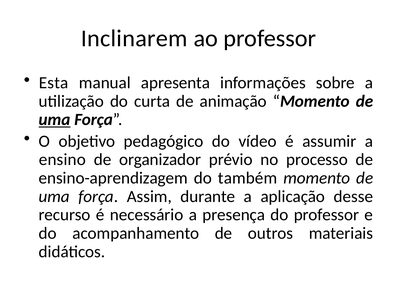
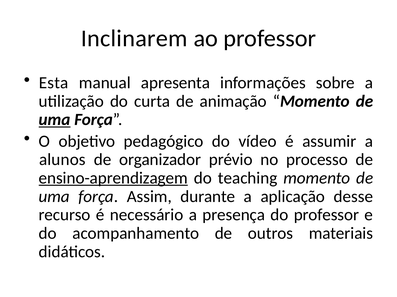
ensino: ensino -> alunos (62, 160)
ensino-aprendizagem underline: none -> present (113, 178)
também: também -> teaching (248, 178)
